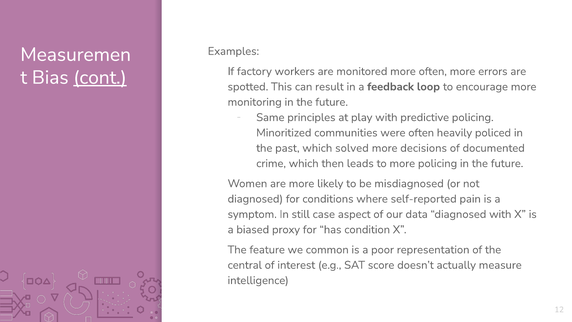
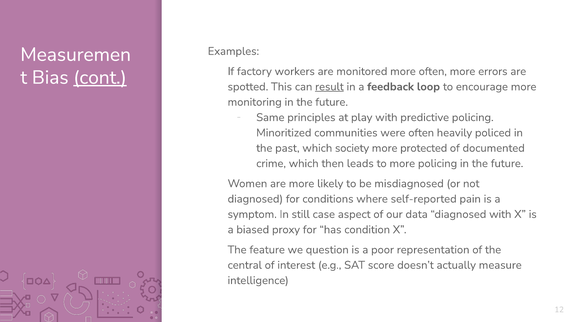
result underline: none -> present (329, 87)
solved: solved -> society (352, 148)
decisions: decisions -> protected (424, 148)
common: common -> question (327, 250)
